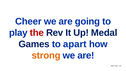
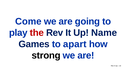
Cheer: Cheer -> Come (28, 21)
Medal: Medal -> Name (104, 33)
strong colour: orange -> black (46, 55)
